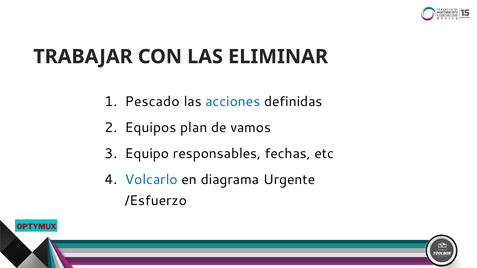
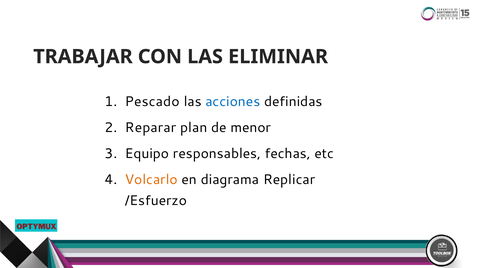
Equipos: Equipos -> Reparar (151, 128)
vamos: vamos -> menor (251, 128)
Volcarlo colour: blue -> orange (151, 180)
Urgente: Urgente -> Replicar (289, 180)
